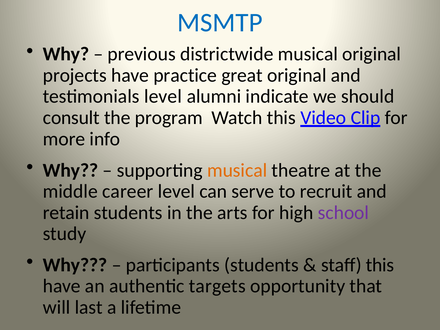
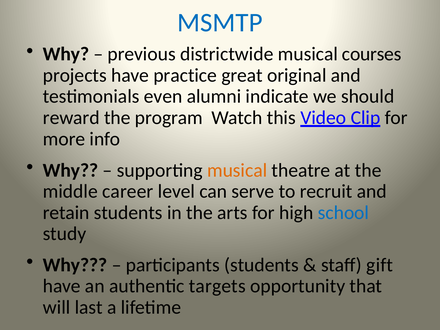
musical original: original -> courses (372, 54)
testimonials level: level -> even (163, 96)
consult: consult -> reward (71, 118)
school colour: purple -> blue (343, 213)
staff this: this -> gift (380, 265)
